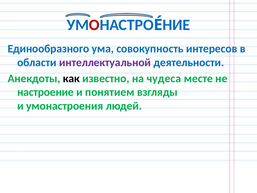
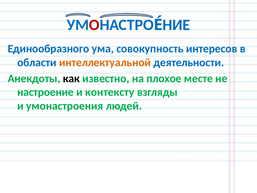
интеллектуальной colour: purple -> orange (105, 62)
чудеса: чудеса -> плохое (164, 78)
понятием: понятием -> контексту (110, 92)
